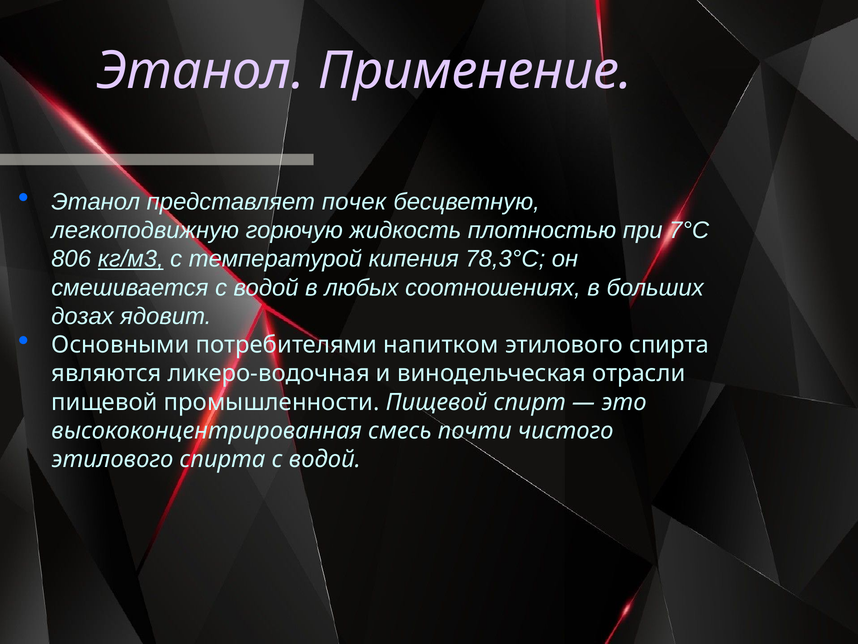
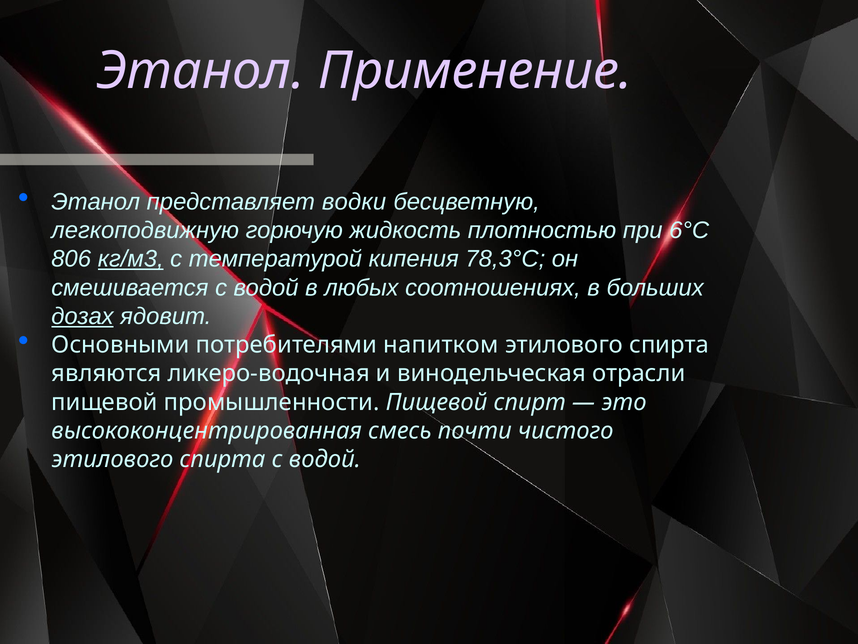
почек: почек -> водки (354, 202)
7°С: 7°С -> 6°С (689, 230)
дозах underline: none -> present (82, 316)
